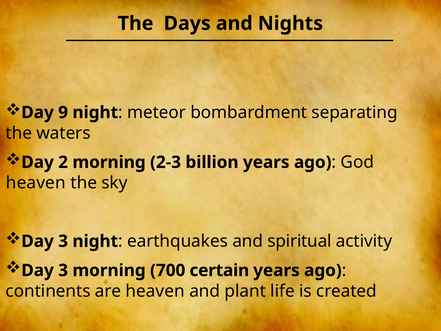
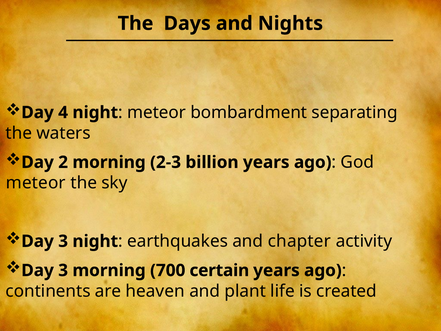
9: 9 -> 4 (63, 112)
heaven: heaven -> meteor (36, 183)
spiritual: spiritual -> chapter (299, 241)
